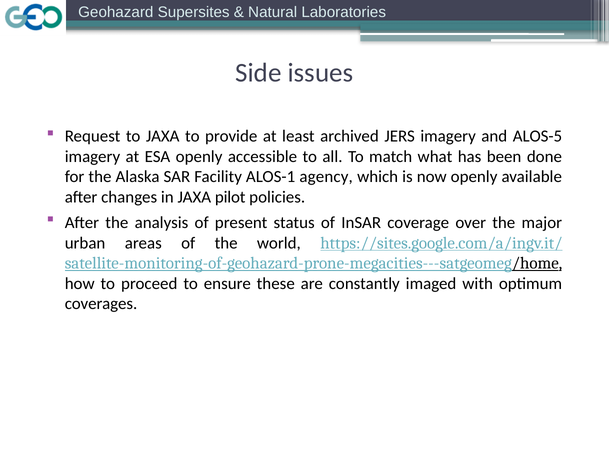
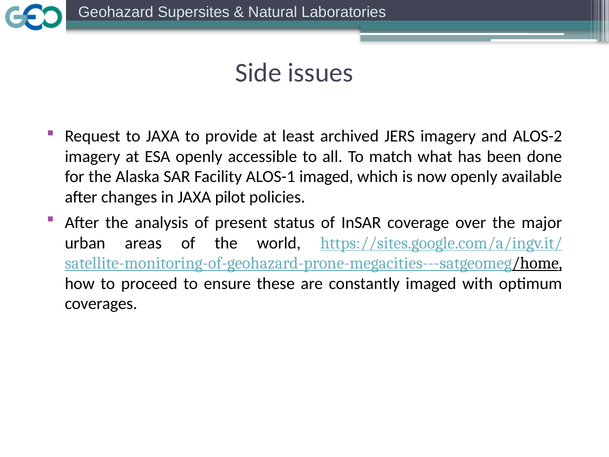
ALOS-5: ALOS-5 -> ALOS-2 (537, 136)
ALOS-1 agency: agency -> imaged (326, 177)
